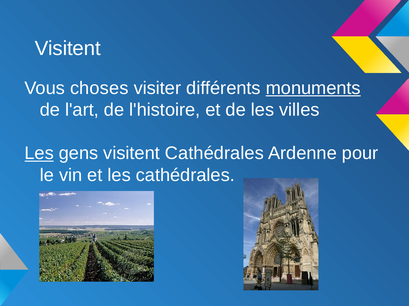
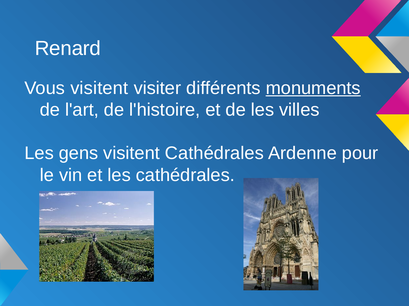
Visitent: Visitent -> Renard (68, 48)
Vous choses: choses -> visitent (99, 88)
Les underline: present -> none (39, 154)
